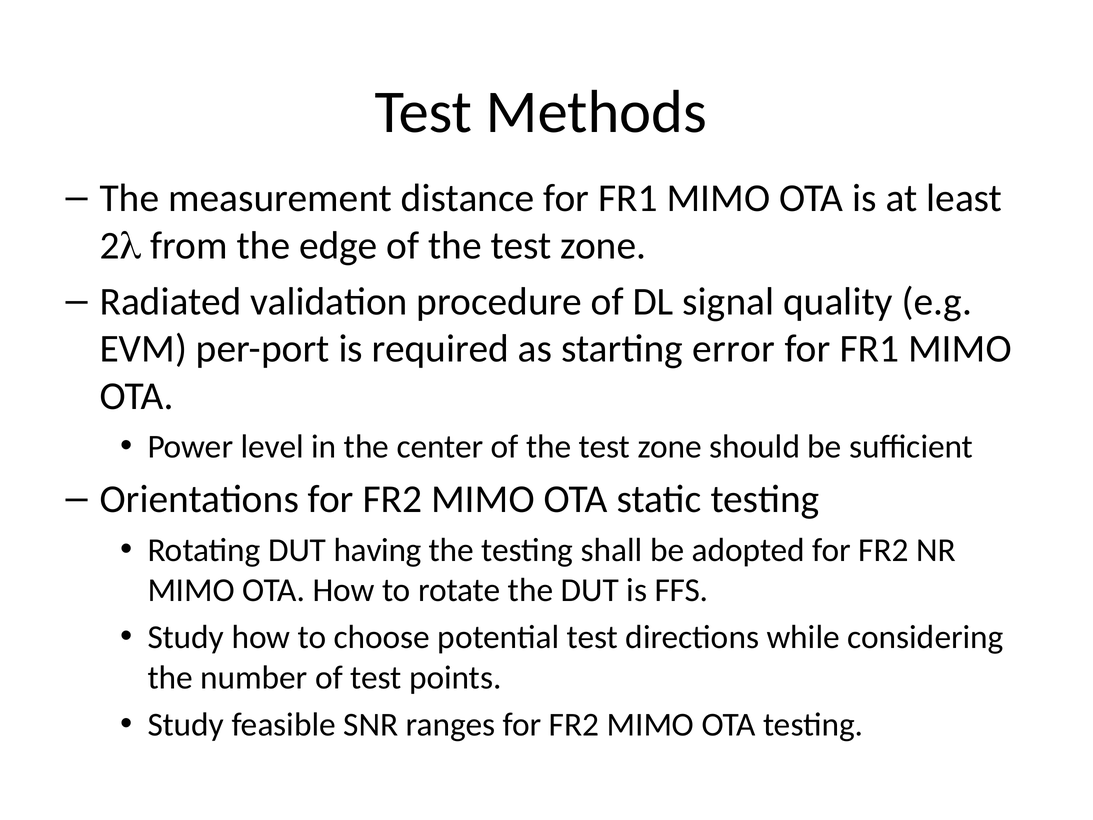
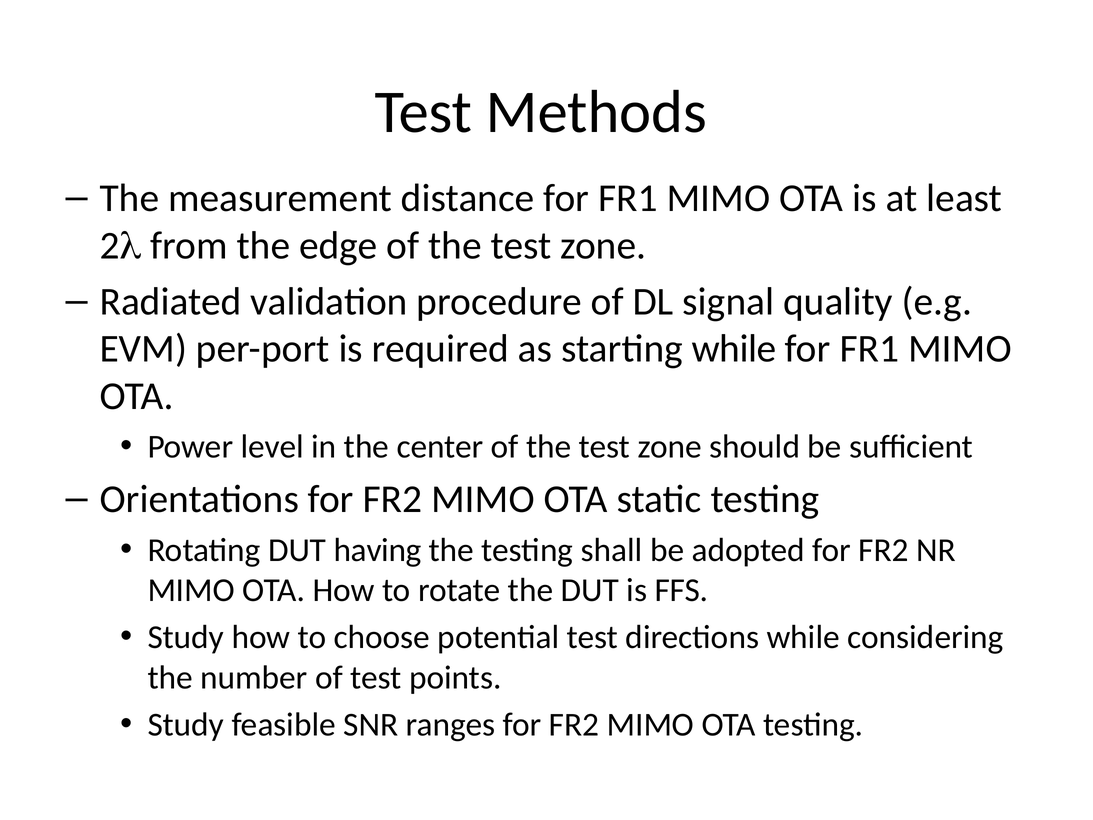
starting error: error -> while (734, 349)
